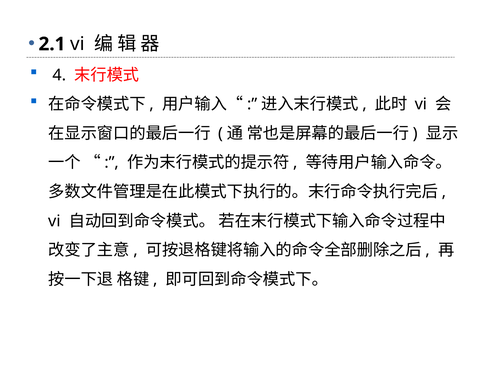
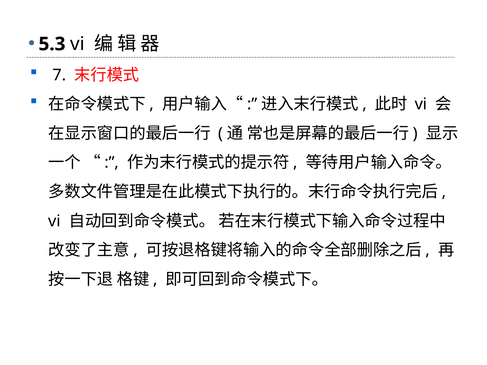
2.1: 2.1 -> 5.3 (52, 44)
4: 4 -> 7 (59, 75)
